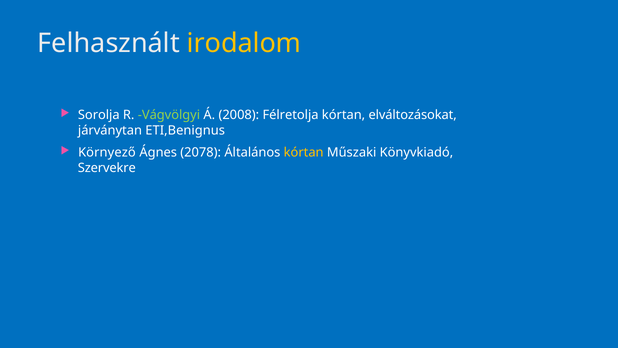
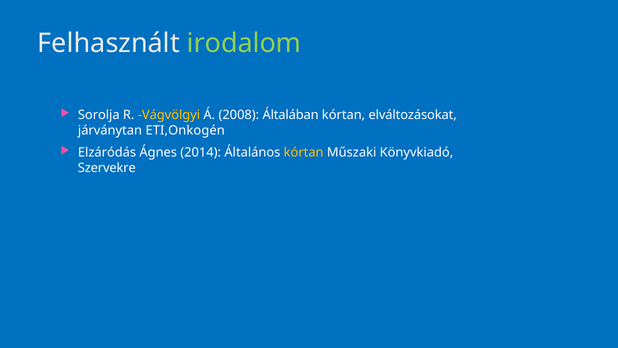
irodalom colour: yellow -> light green (244, 43)
Vágvölgyi colour: light green -> yellow (169, 115)
Félretolja: Félretolja -> Általában (291, 115)
ETI,Benignus: ETI,Benignus -> ETI,Onkogén (185, 130)
Környező: Környező -> Elzáródás (107, 152)
2078: 2078 -> 2014 (201, 152)
